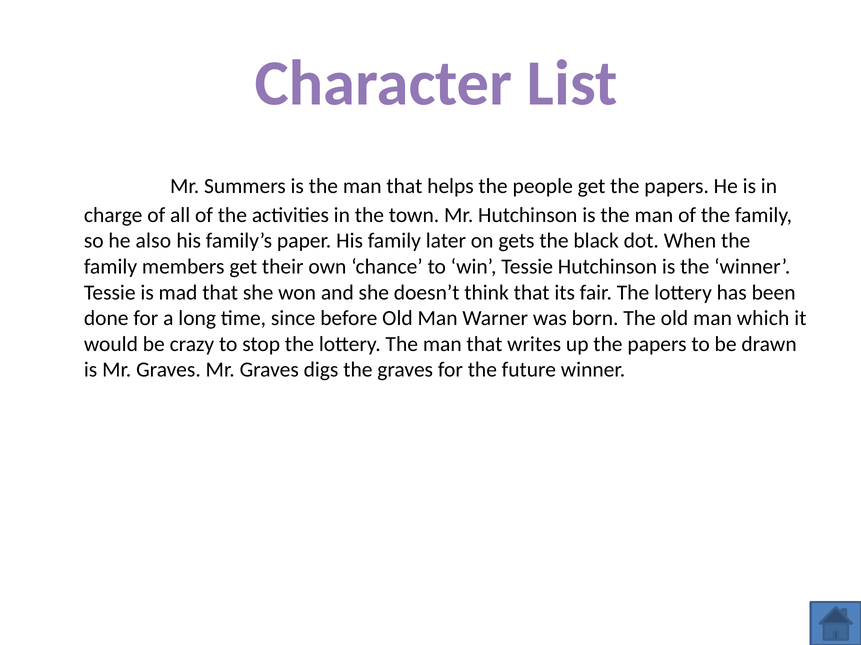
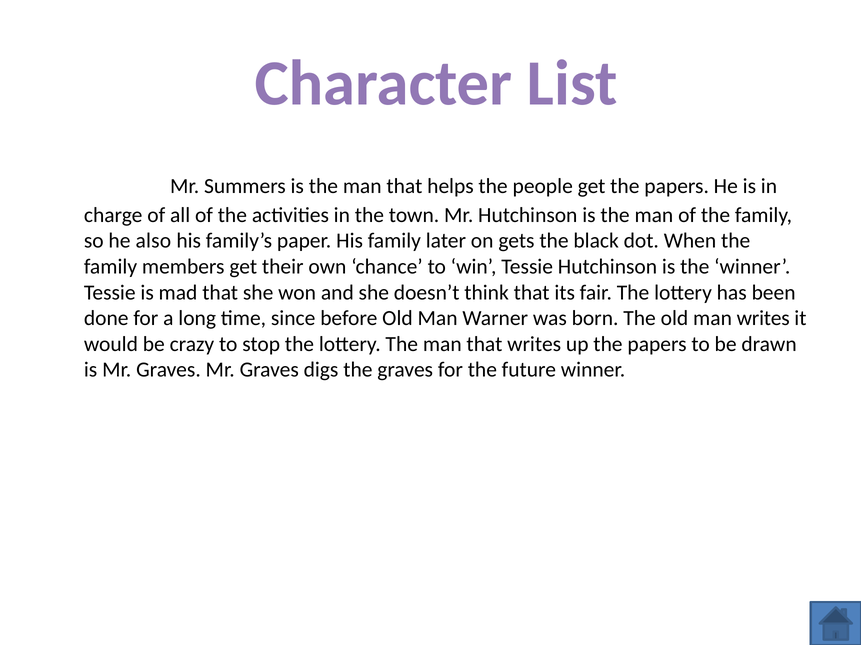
man which: which -> writes (763, 319)
